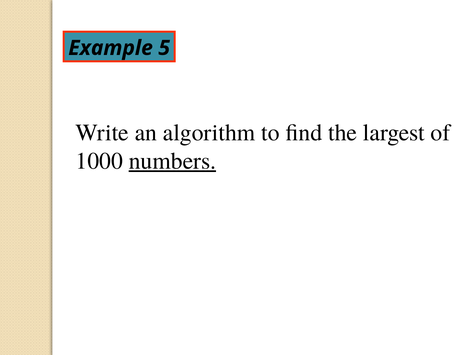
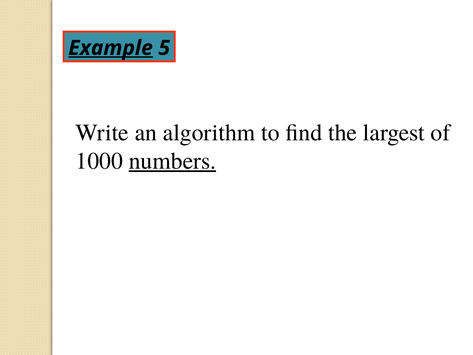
Example underline: none -> present (111, 48)
